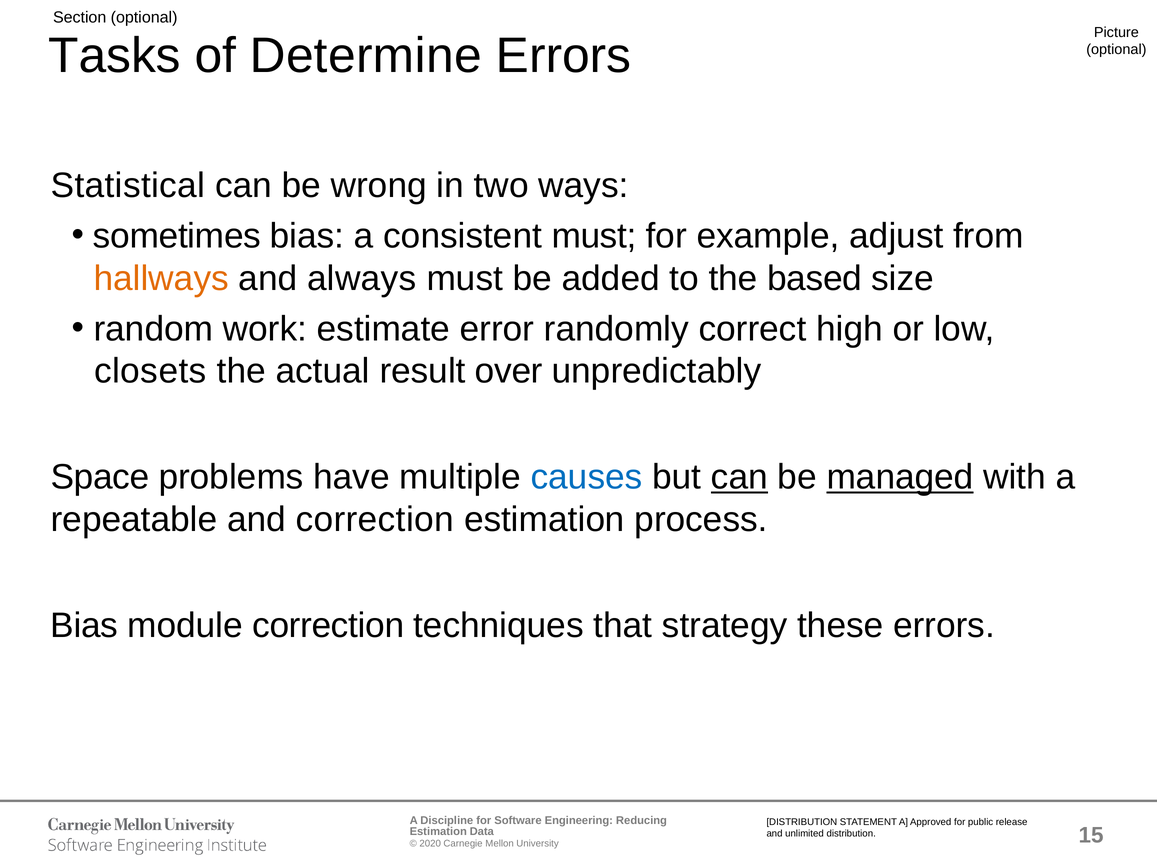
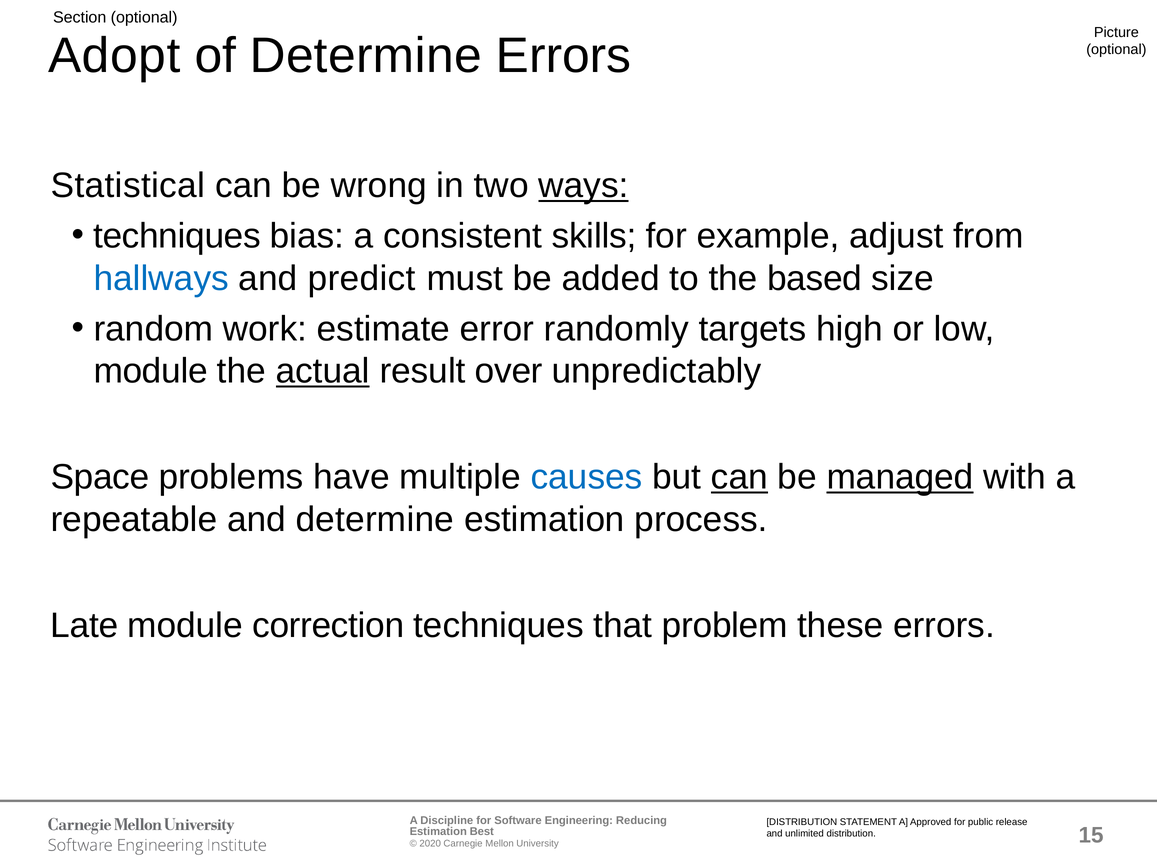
Tasks: Tasks -> Adopt (114, 56)
ways underline: none -> present (583, 186)
sometimes: sometimes -> techniques (177, 236)
consistent must: must -> skills (594, 236)
hallways colour: orange -> blue (161, 278)
always: always -> predict (362, 278)
correct: correct -> targets (753, 329)
closets: closets -> module (151, 371)
actual underline: none -> present (323, 371)
and correction: correction -> determine (375, 519)
Bias: Bias -> Late (84, 625)
strategy: strategy -> problem (725, 625)
Data: Data -> Best (482, 831)
